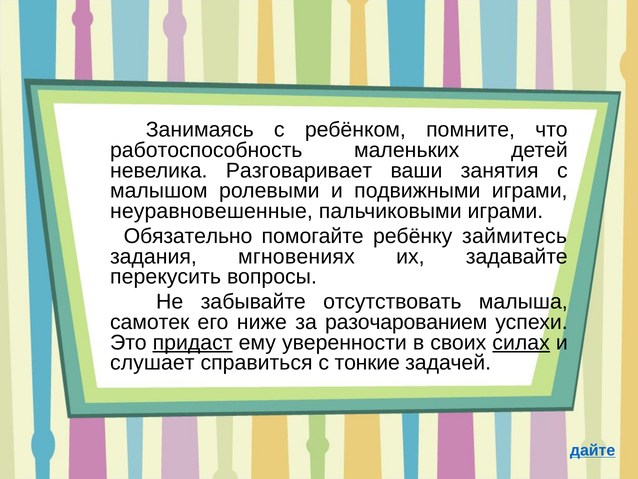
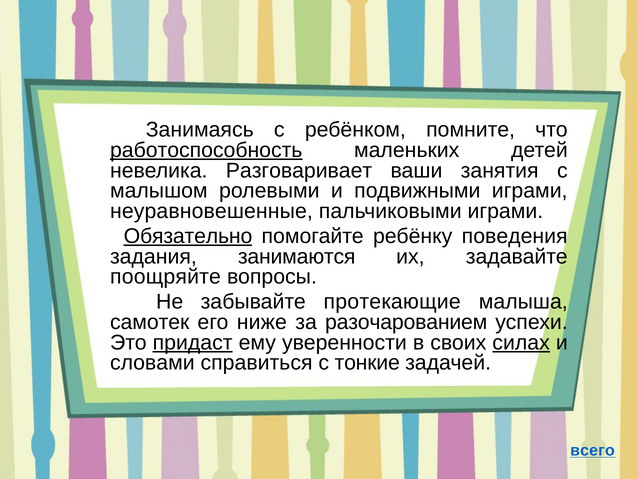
работоспособность underline: none -> present (206, 150)
Обязательно underline: none -> present (188, 236)
займитесь: займитесь -> поведения (515, 236)
мгновениях: мгновениях -> занимаются (297, 256)
перекусить: перекусить -> поощряйте (166, 277)
отсутствовать: отсутствовать -> протекающие (392, 301)
слушает: слушает -> словами (152, 363)
дайте: дайте -> всего (592, 450)
